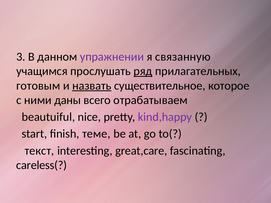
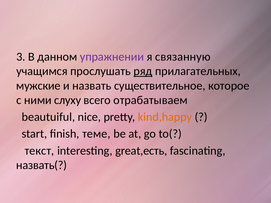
готовым: готовым -> мужские (38, 86)
назвать underline: present -> none (92, 86)
даны: даны -> слуху (68, 100)
kind,happy colour: purple -> orange (165, 117)
great,care: great,care -> great,есть (141, 151)
careless(: careless( -> назвать( (42, 165)
